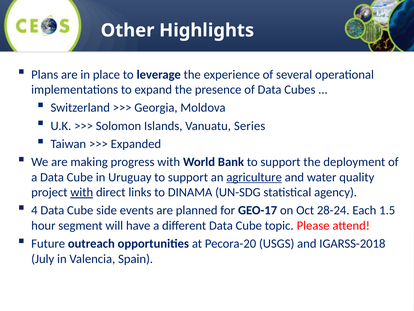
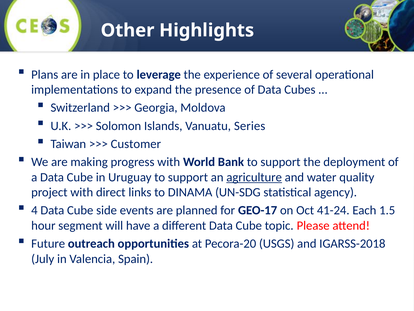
Expanded: Expanded -> Customer (136, 144)
with underline: present -> none (82, 192)
28-24: 28-24 -> 41-24 (333, 210)
